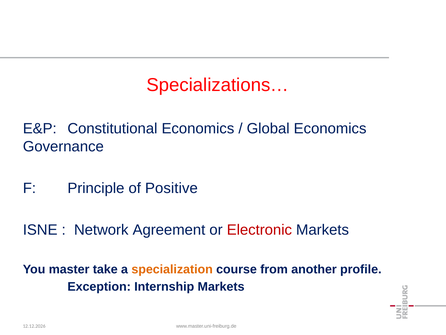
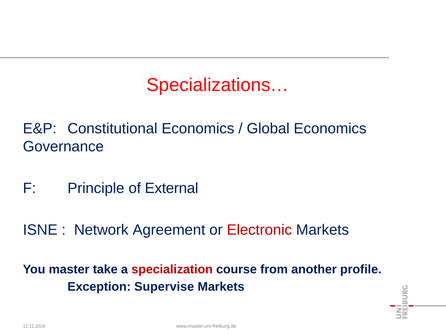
Positive: Positive -> External (172, 188)
specialization colour: orange -> red (172, 269)
Internship: Internship -> Supervise (164, 286)
